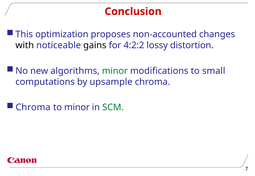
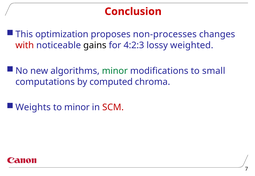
non-accounted: non-accounted -> non-processes (165, 34)
with colour: black -> red (25, 45)
4:2:2: 4:2:2 -> 4:2:3 (134, 45)
distortion: distortion -> weighted (192, 45)
upsample: upsample -> computed (111, 82)
Chroma: Chroma -> Weights (33, 108)
SCM colour: green -> red (113, 108)
